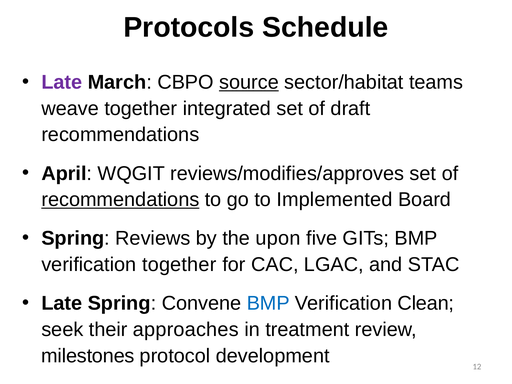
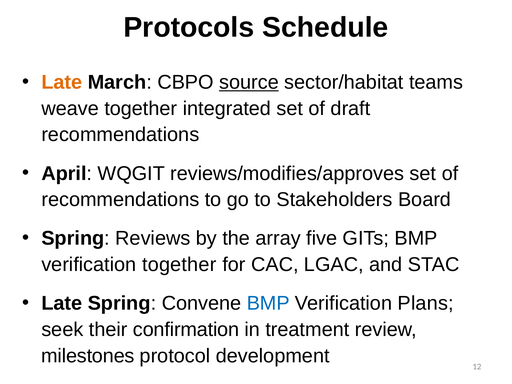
Late colour: purple -> orange (62, 82)
recommendations underline: present -> none (120, 200)
Implemented: Implemented -> Stakeholders (335, 200)
upon: upon -> array (278, 238)
Clean: Clean -> Plans (426, 303)
approaches: approaches -> confirmation (186, 330)
